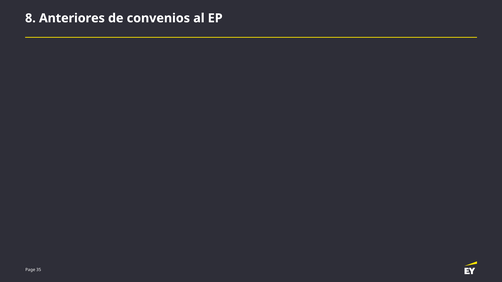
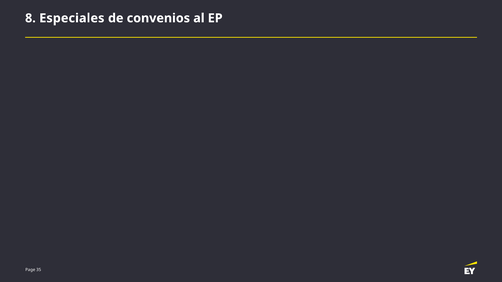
Anteriores: Anteriores -> Especiales (72, 18)
